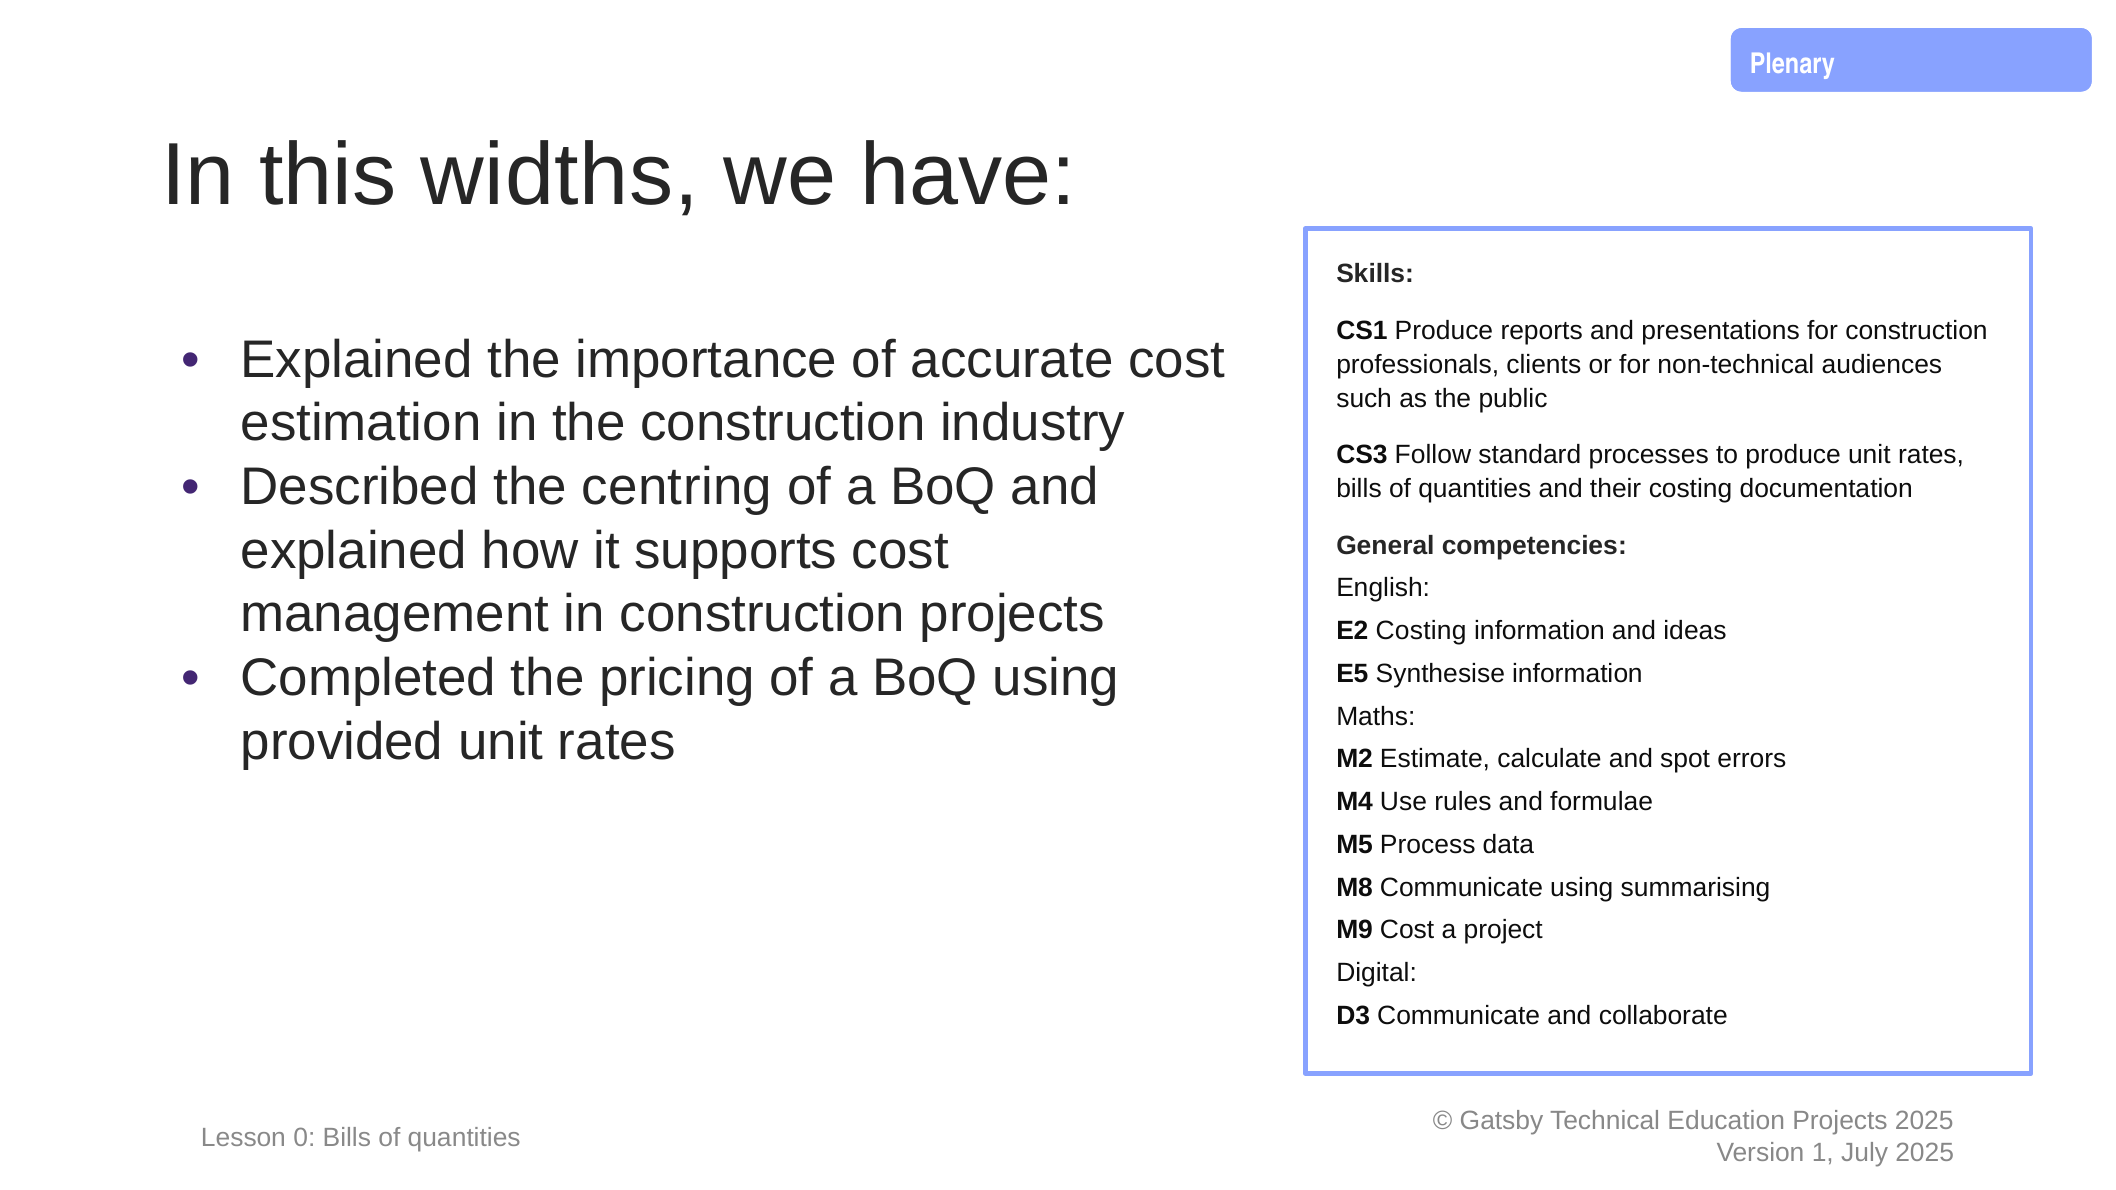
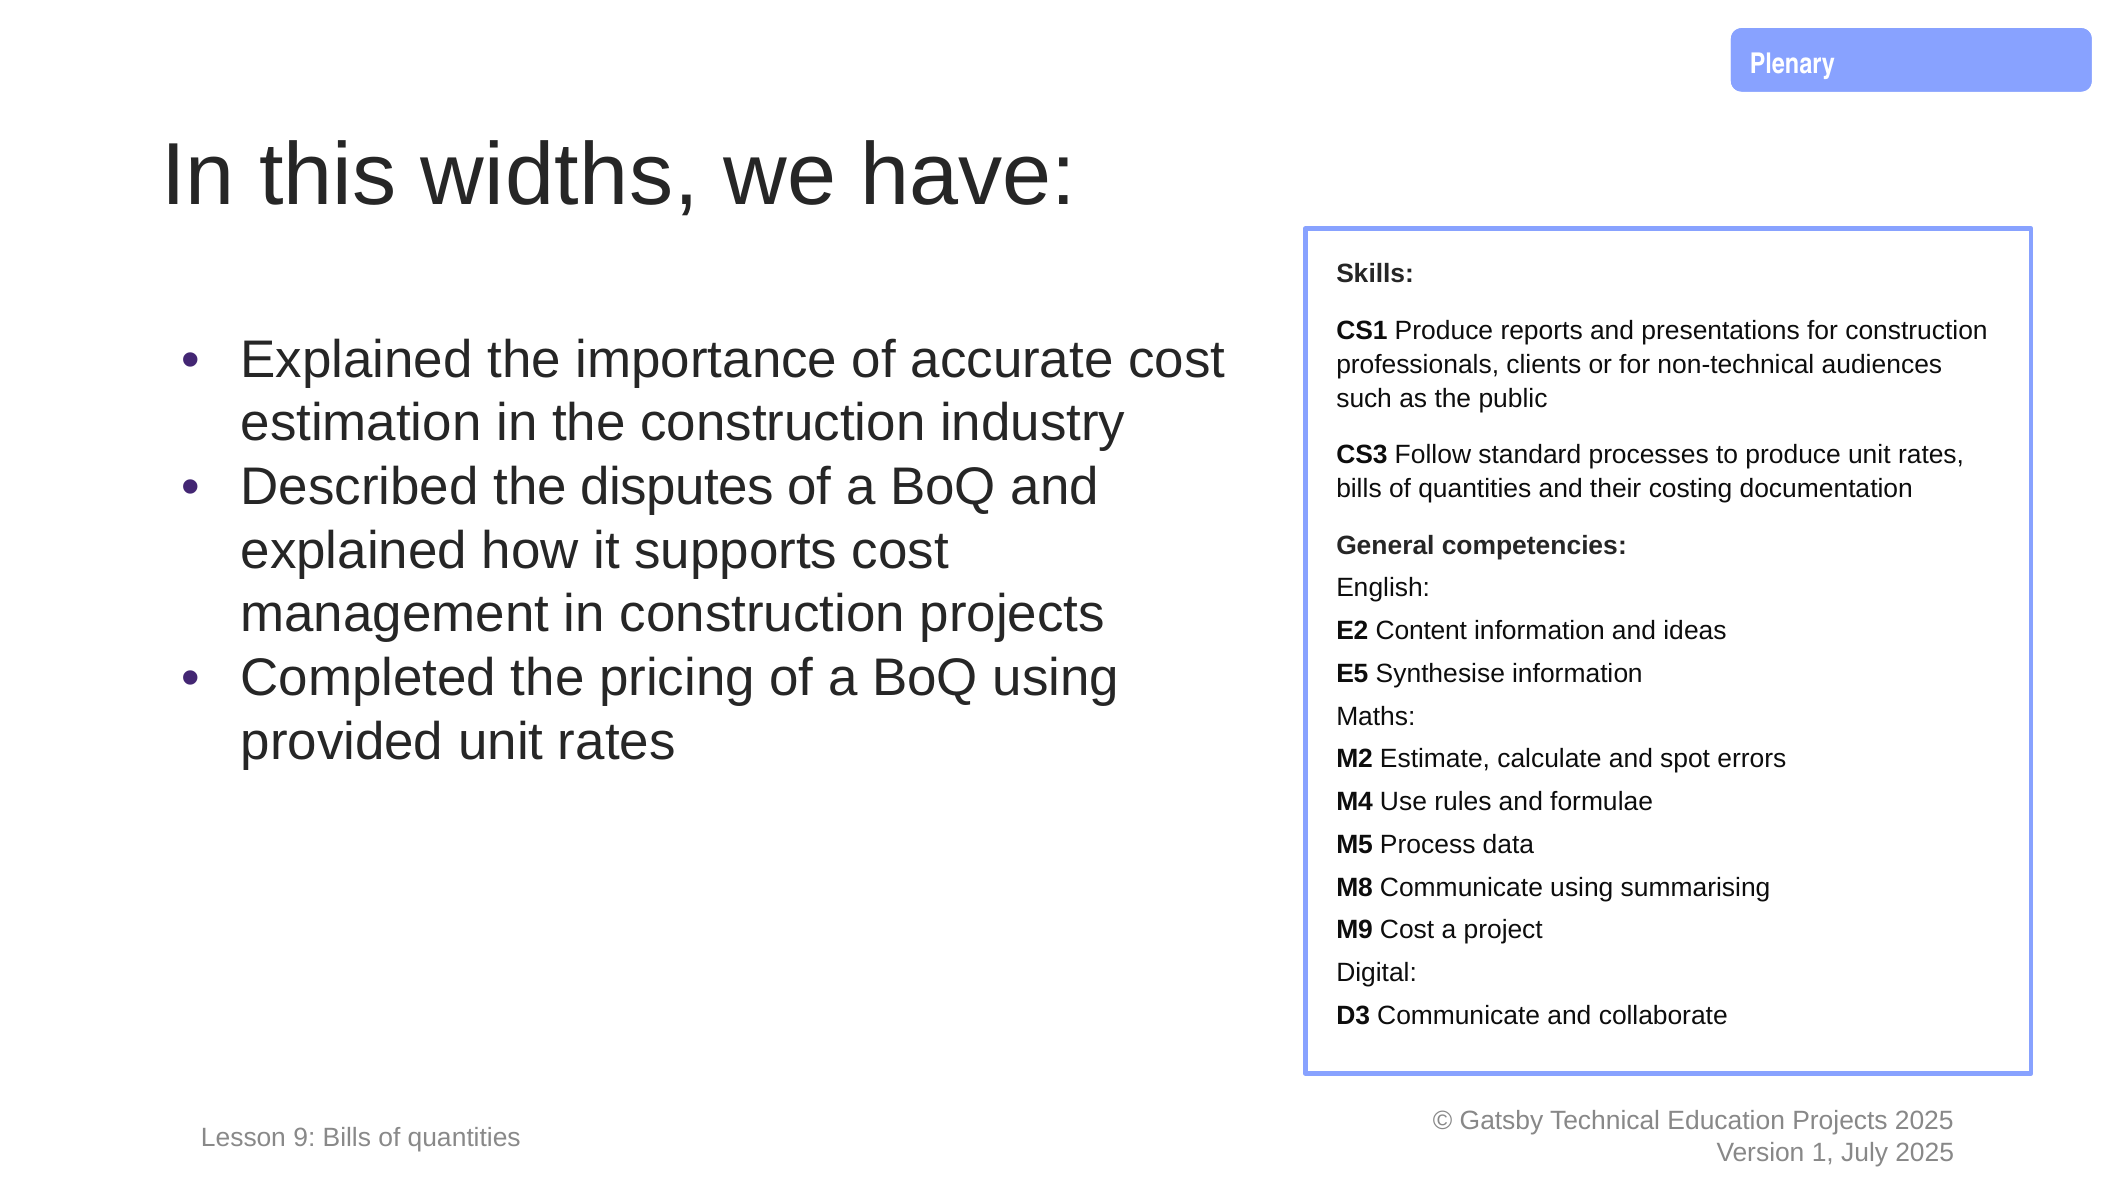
centring: centring -> disputes (677, 487)
E2 Costing: Costing -> Content (1421, 631)
0: 0 -> 9 (304, 1138)
